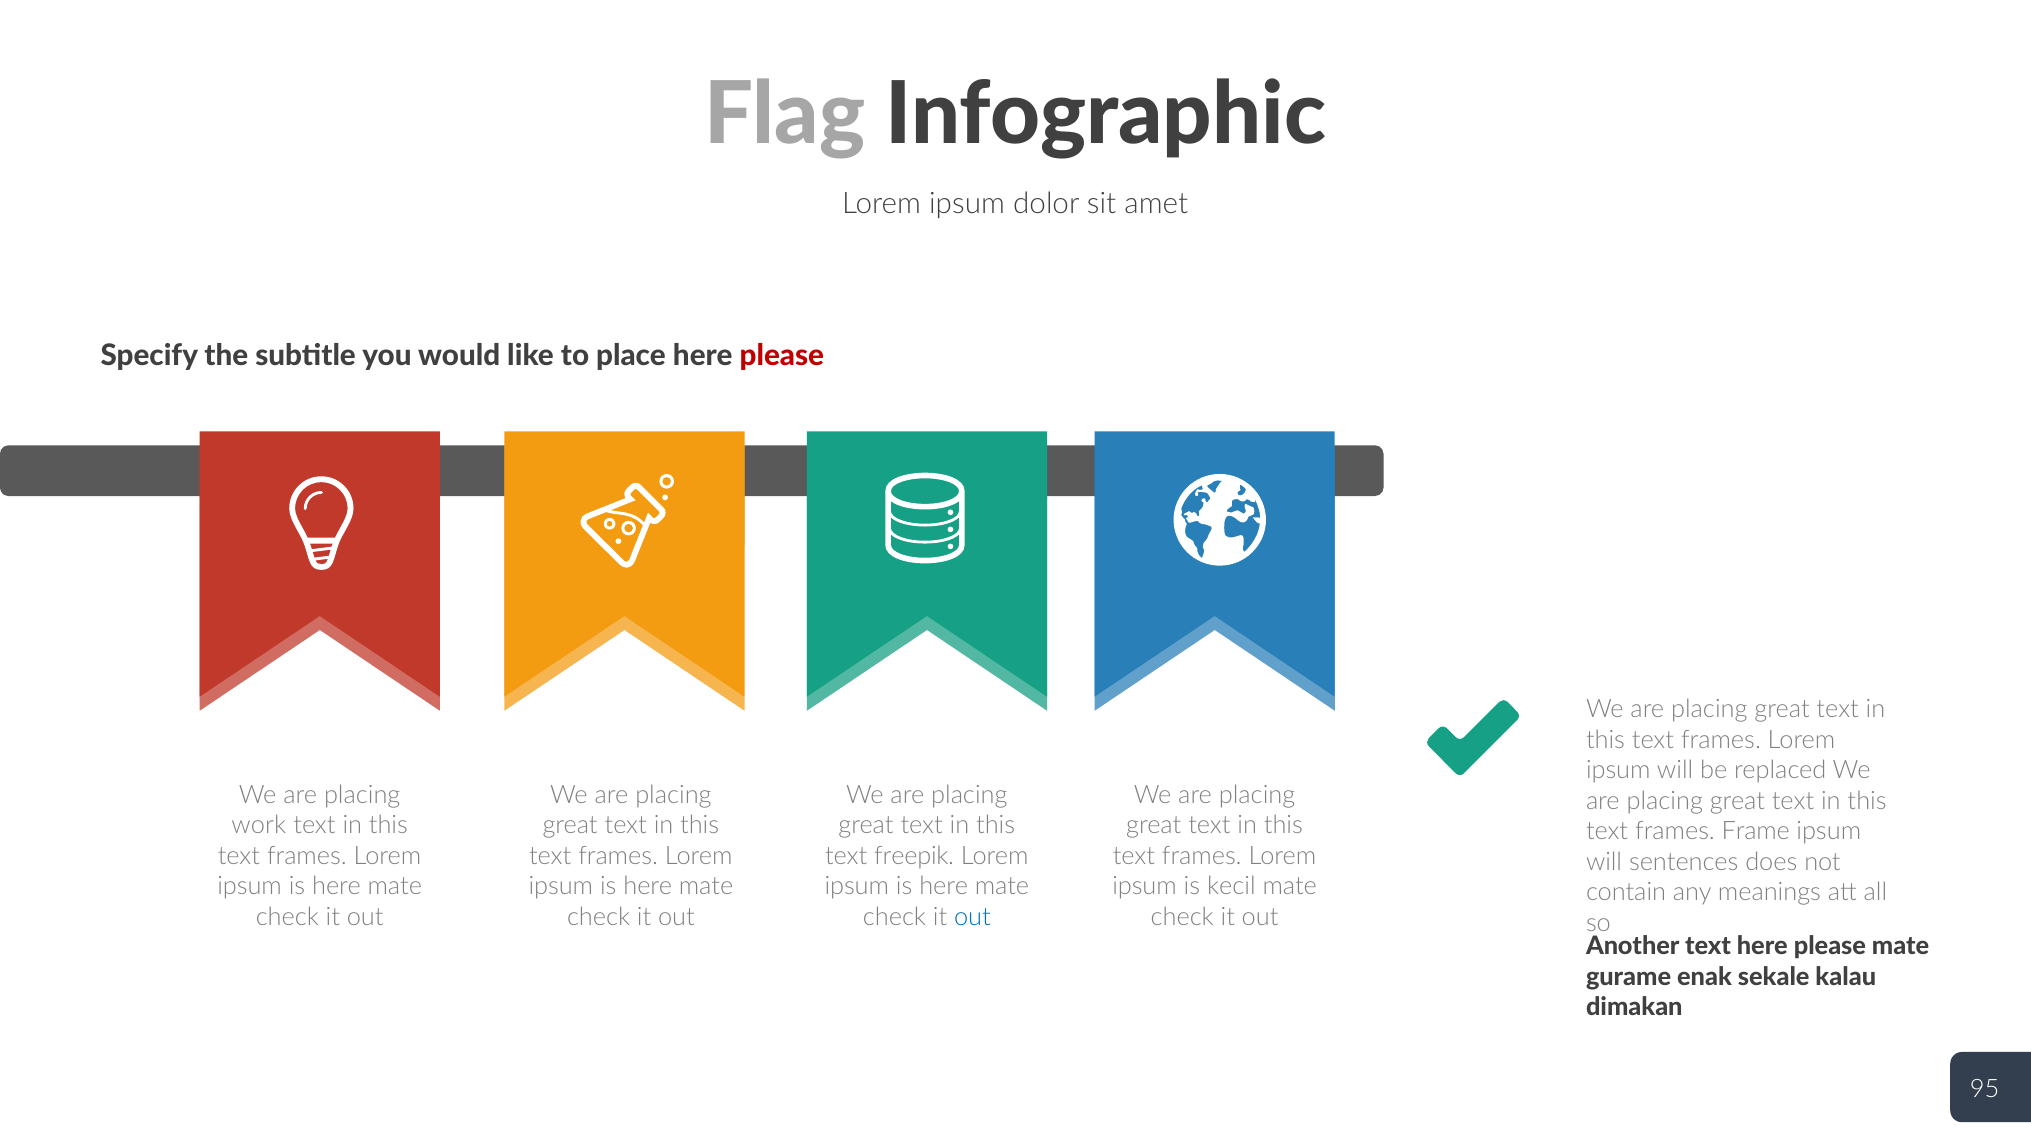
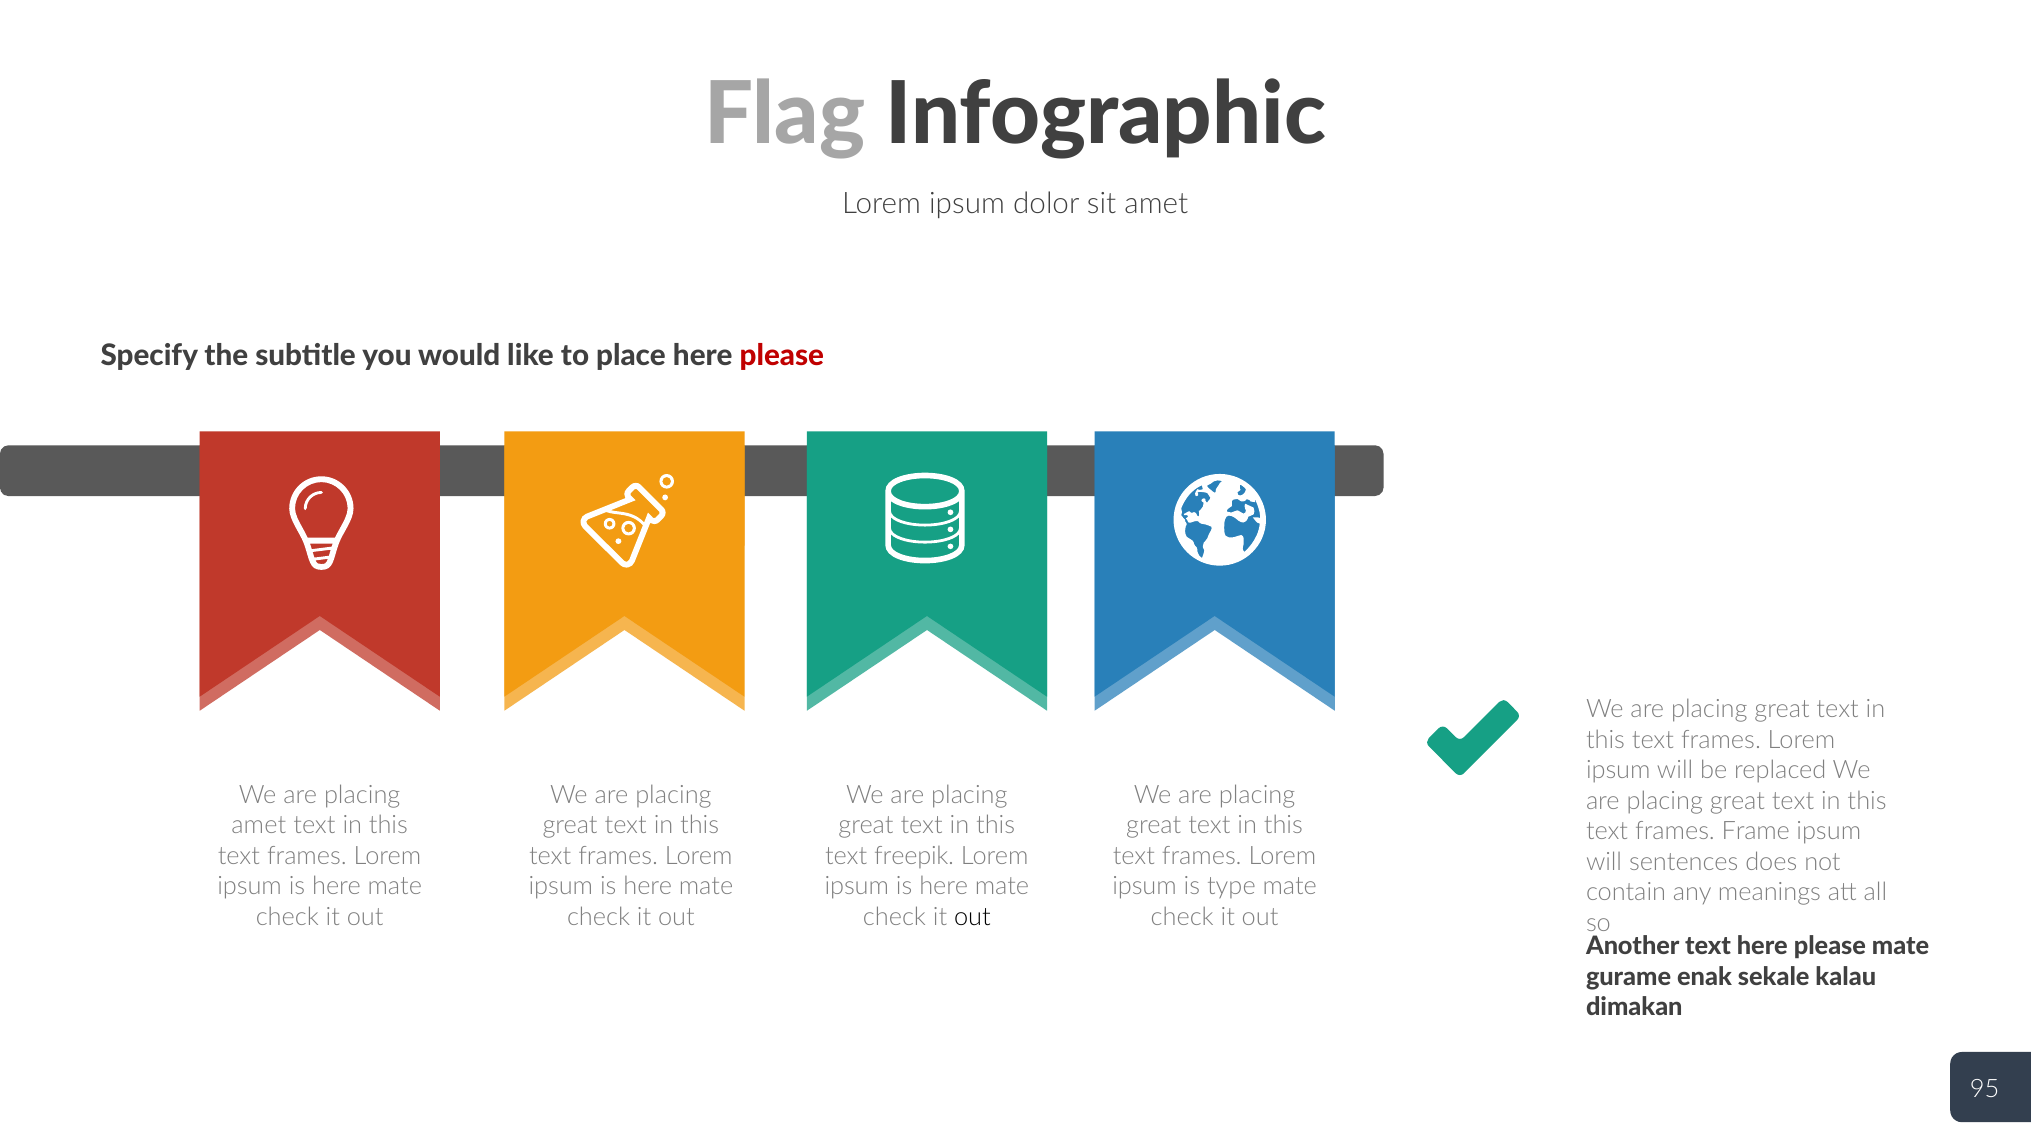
work: work -> amet (259, 826)
kecil: kecil -> type (1231, 887)
out colour: blue -> black (972, 917)
